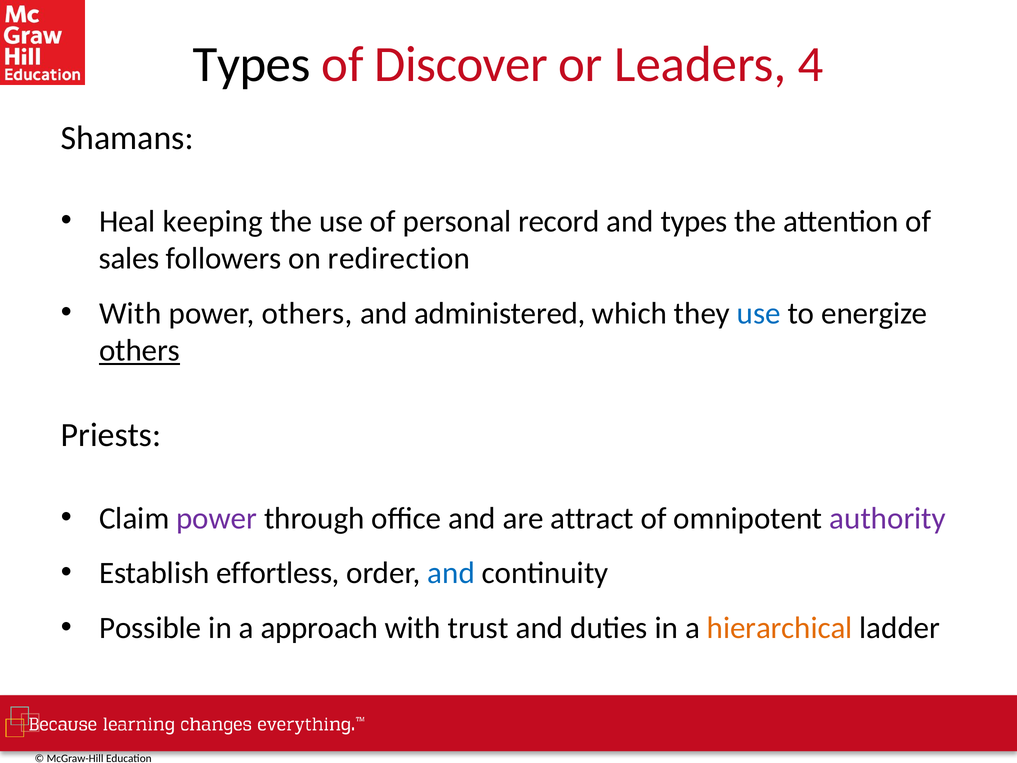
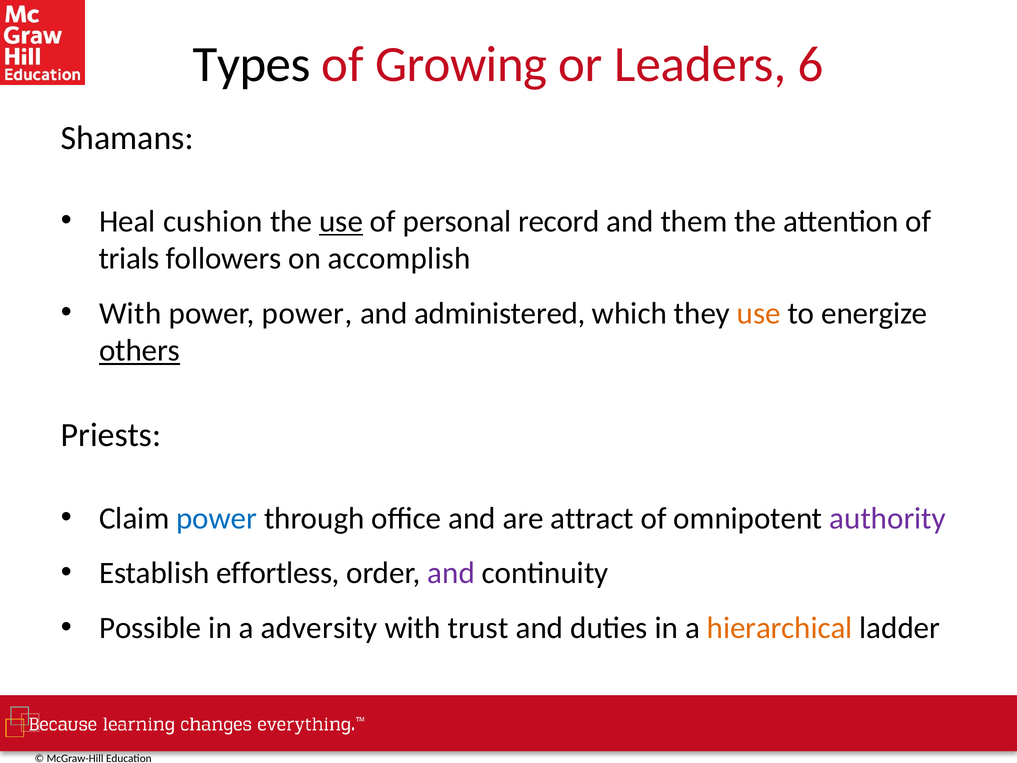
Discover: Discover -> Growing (461, 64)
4: 4 -> 6 (811, 64)
keeping: keeping -> cushion (213, 221)
use underline: none -> present (341, 221)
and types: types -> them (694, 221)
sales: sales -> trials (129, 259)
redirection: redirection -> accomplish (399, 259)
power others: others -> power (307, 313)
use colour: blue -> orange (759, 313)
power colour: purple -> blue (217, 518)
and colour: blue -> purple (451, 573)
approach: approach -> adversity (319, 628)
